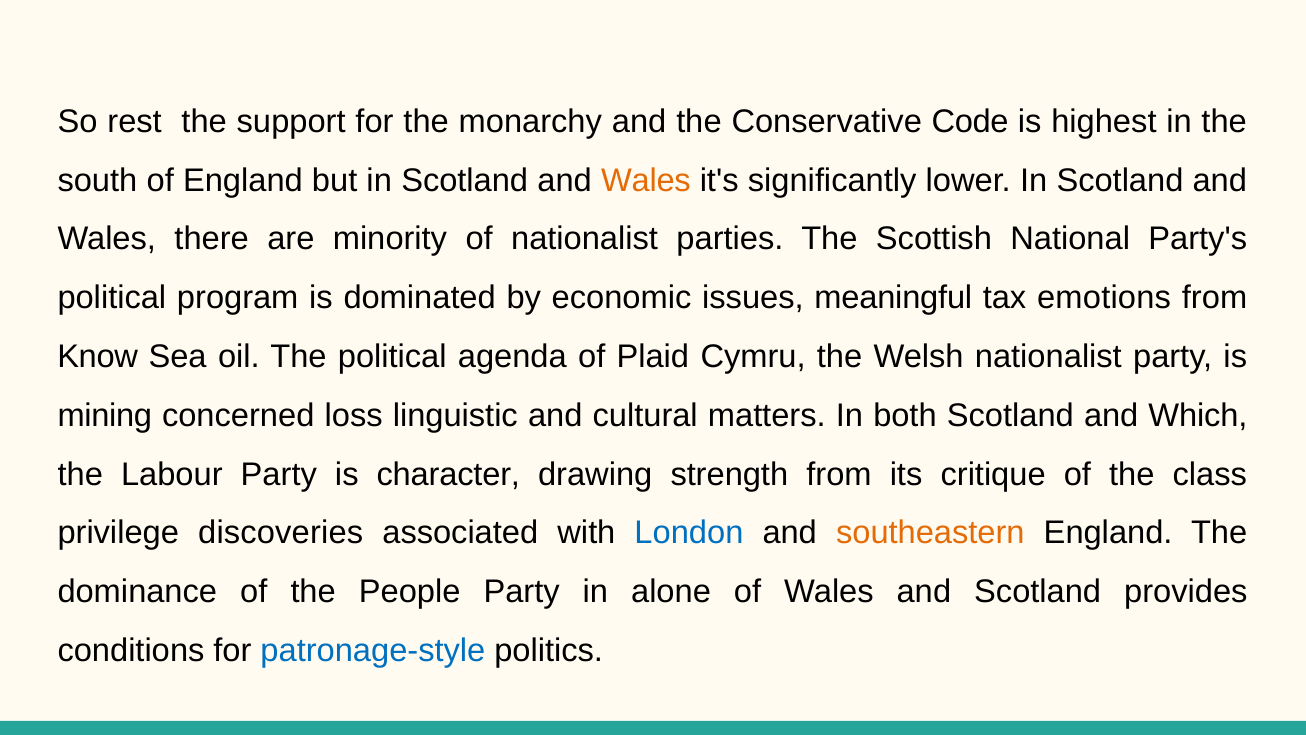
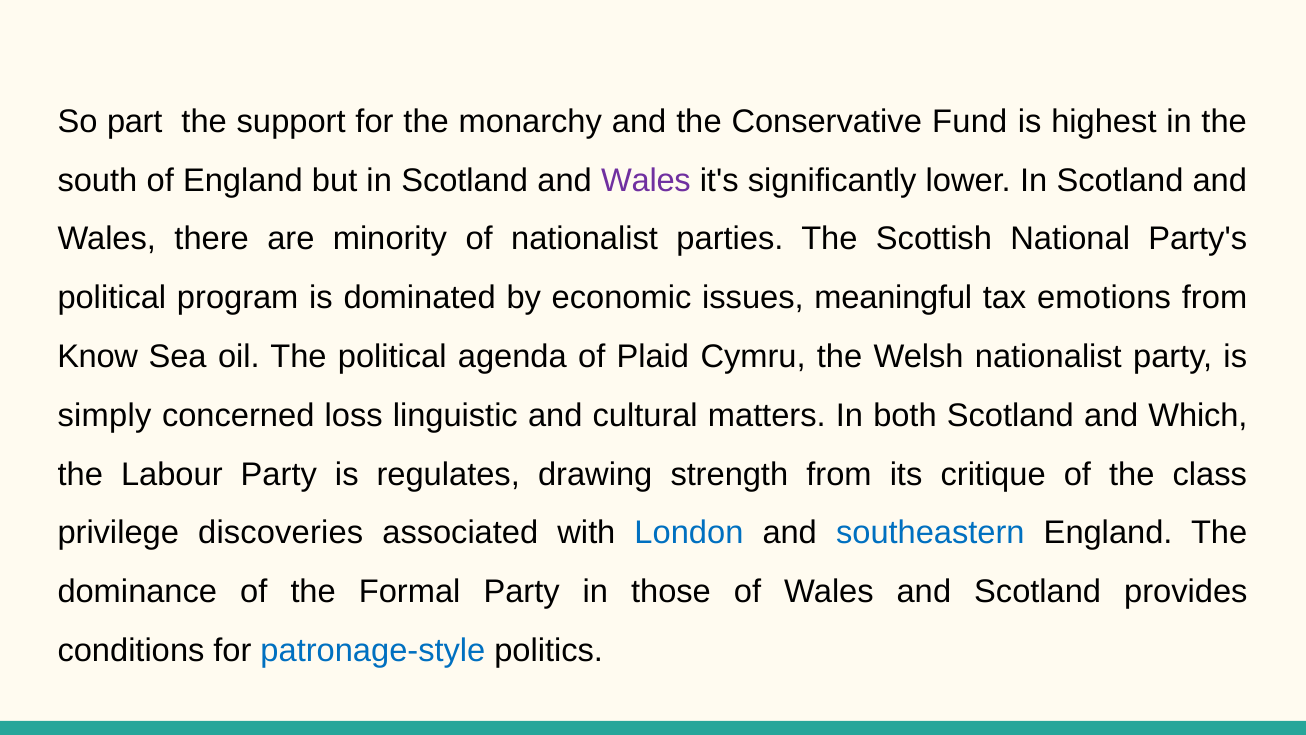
rest: rest -> part (135, 121)
Code: Code -> Fund (970, 121)
Wales colour: orange -> purple (646, 180)
mining: mining -> simply (105, 415)
character: character -> regulates (448, 474)
southeastern colour: orange -> blue (930, 533)
People: People -> Formal (410, 592)
alone: alone -> those (671, 592)
